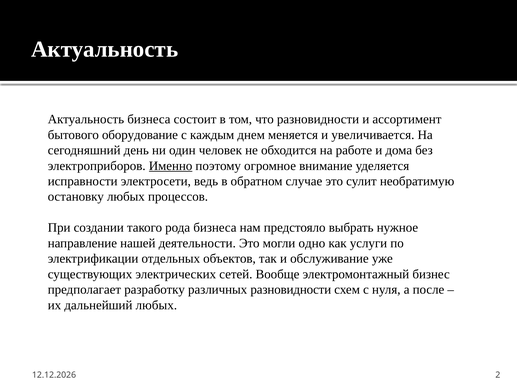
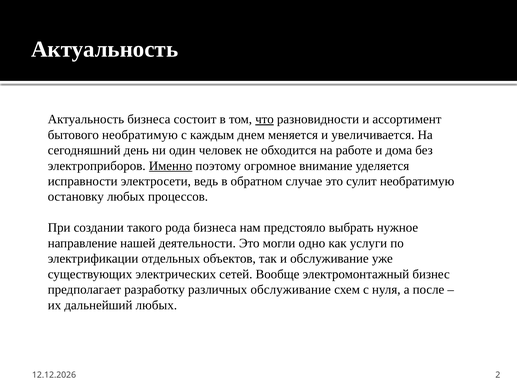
что underline: none -> present (265, 120)
бытового оборудование: оборудование -> необратимую (140, 135)
различных разновидности: разновидности -> обслуживание (291, 290)
